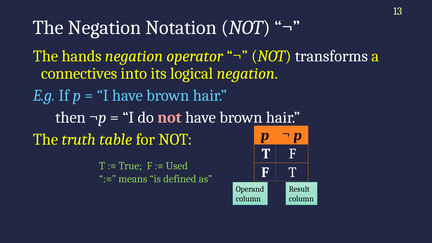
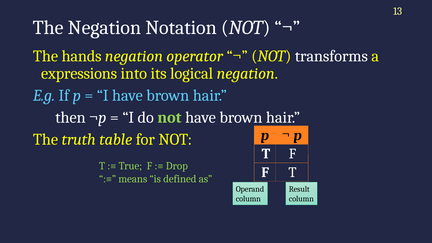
connectives: connectives -> expressions (79, 74)
not colour: pink -> light green (170, 118)
Used: Used -> Drop (177, 166)
